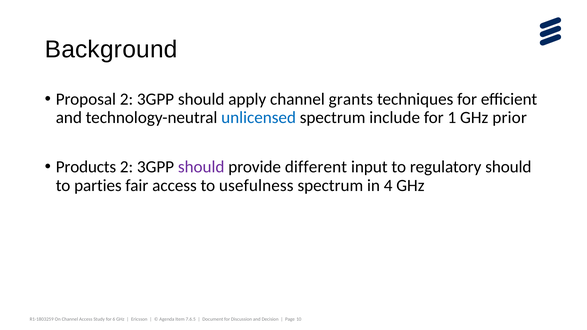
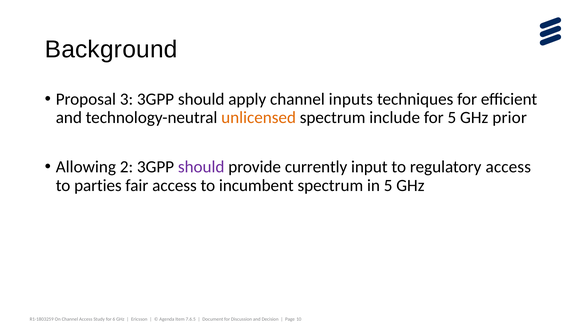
Proposal 2: 2 -> 3 (126, 99)
grants: grants -> inputs (351, 99)
unlicensed colour: blue -> orange (259, 118)
for 1: 1 -> 5 (452, 118)
Products: Products -> Allowing (86, 167)
different: different -> currently (316, 167)
regulatory should: should -> access (508, 167)
usefulness: usefulness -> incumbent (256, 185)
in 4: 4 -> 5 (388, 185)
